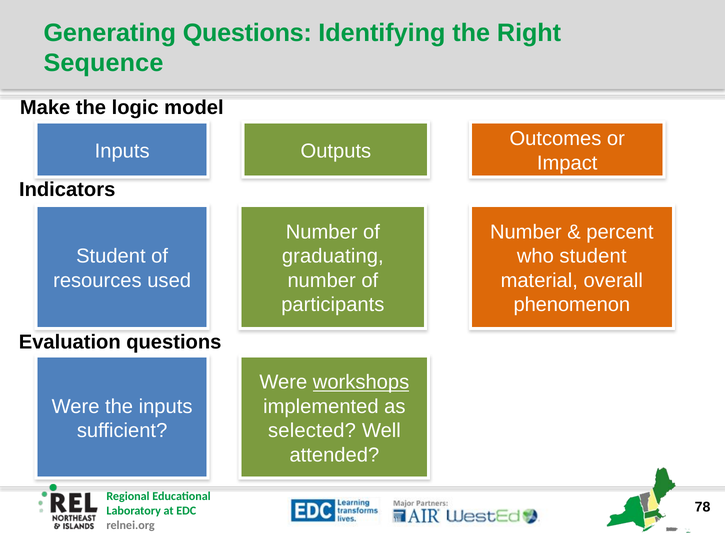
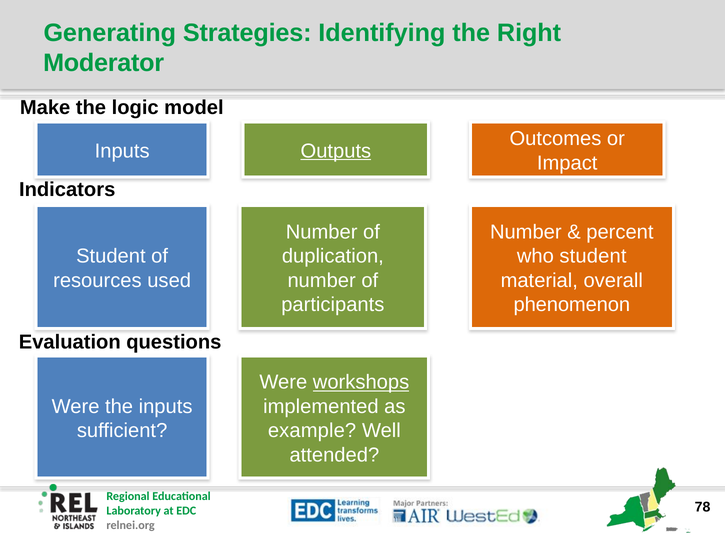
Generating Questions: Questions -> Strategies (247, 33)
Sequence: Sequence -> Moderator (104, 63)
Outputs underline: none -> present (336, 151)
graduating: graduating -> duplication (333, 256)
selected: selected -> example (312, 430)
